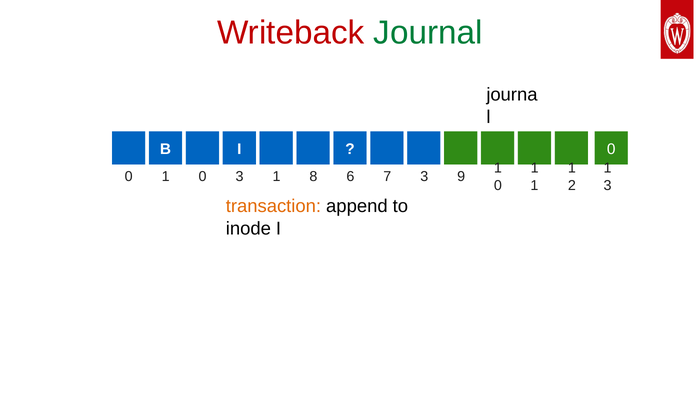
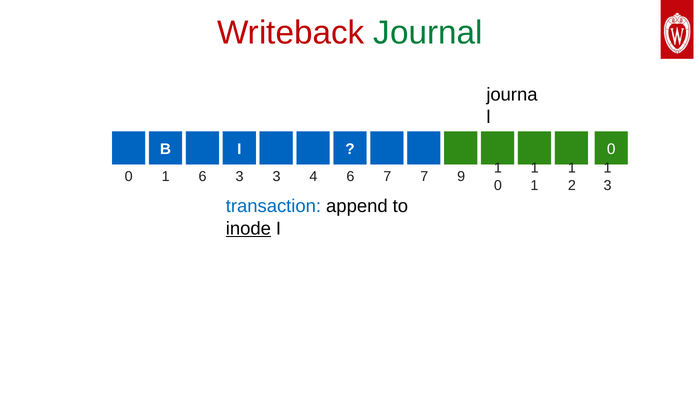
0: 0 -> 6 (203, 177)
3 1: 1 -> 3 (276, 177)
8: 8 -> 4 (313, 177)
7 3: 3 -> 7 (424, 177)
transaction colour: orange -> blue (273, 206)
inode underline: none -> present (248, 228)
